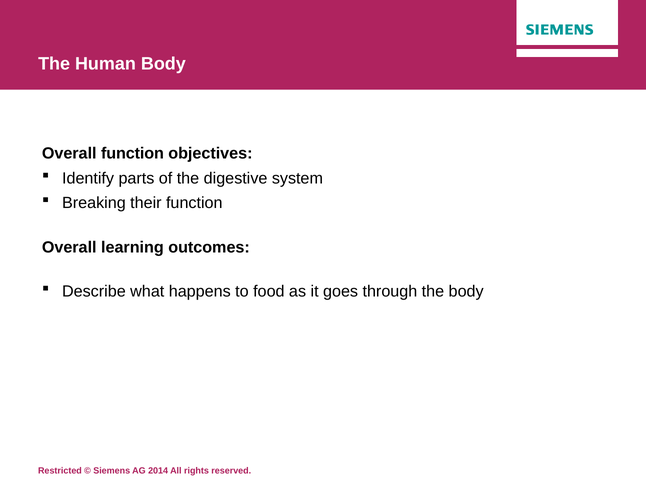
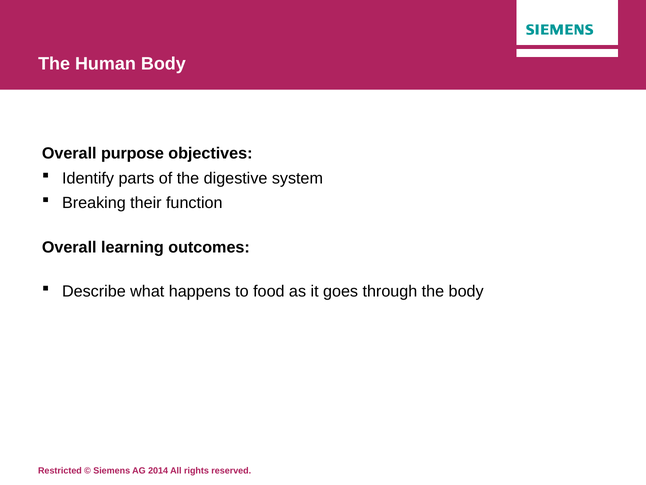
Overall function: function -> purpose (132, 153)
